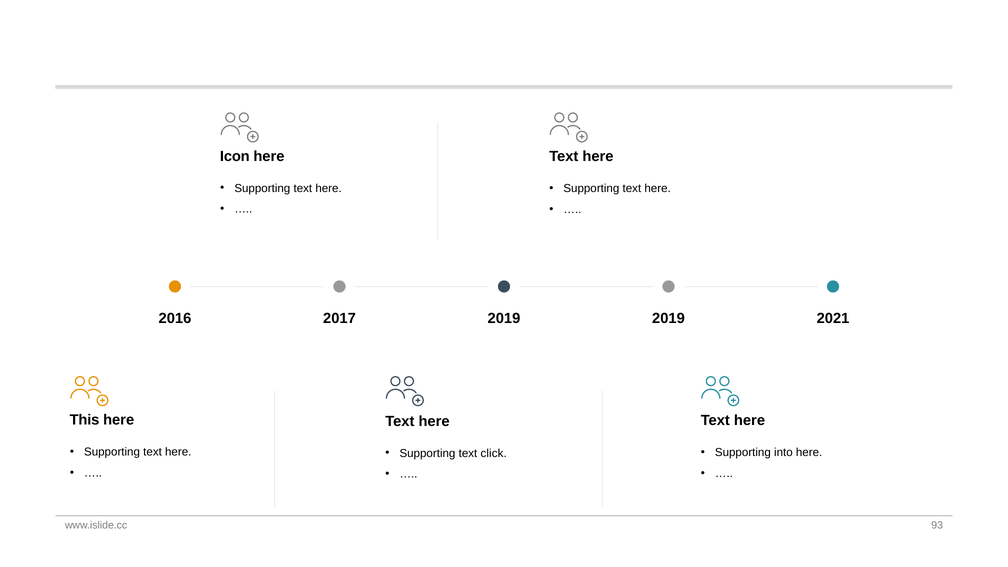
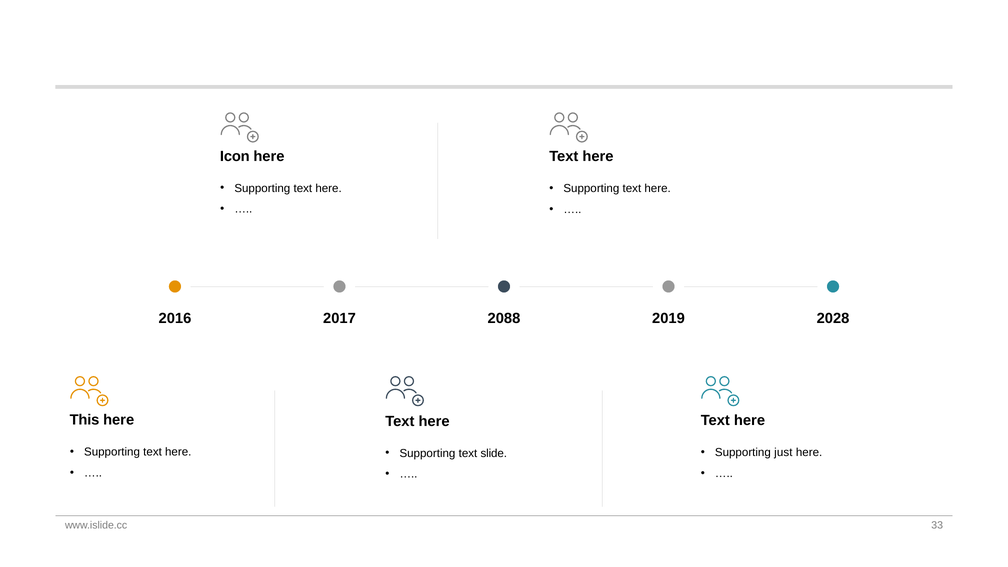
2017 2019: 2019 -> 2088 (504, 318)
2021: 2021 -> 2028 (833, 318)
into: into -> just (783, 453)
click: click -> slide (494, 453)
93: 93 -> 33 (937, 525)
